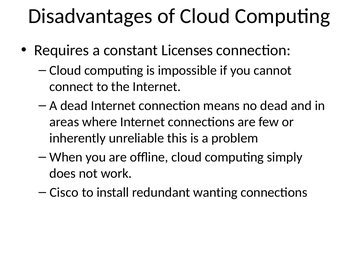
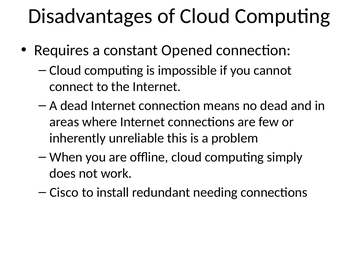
Licenses: Licenses -> Opened (187, 50)
wanting: wanting -> needing (215, 193)
